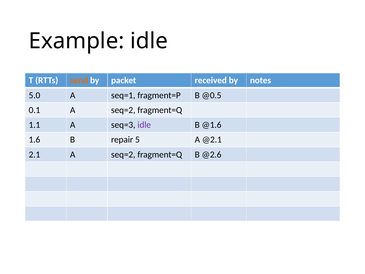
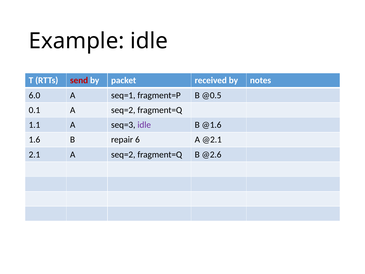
send colour: orange -> red (79, 80)
5.0: 5.0 -> 6.0 (34, 95)
5: 5 -> 6 (137, 140)
